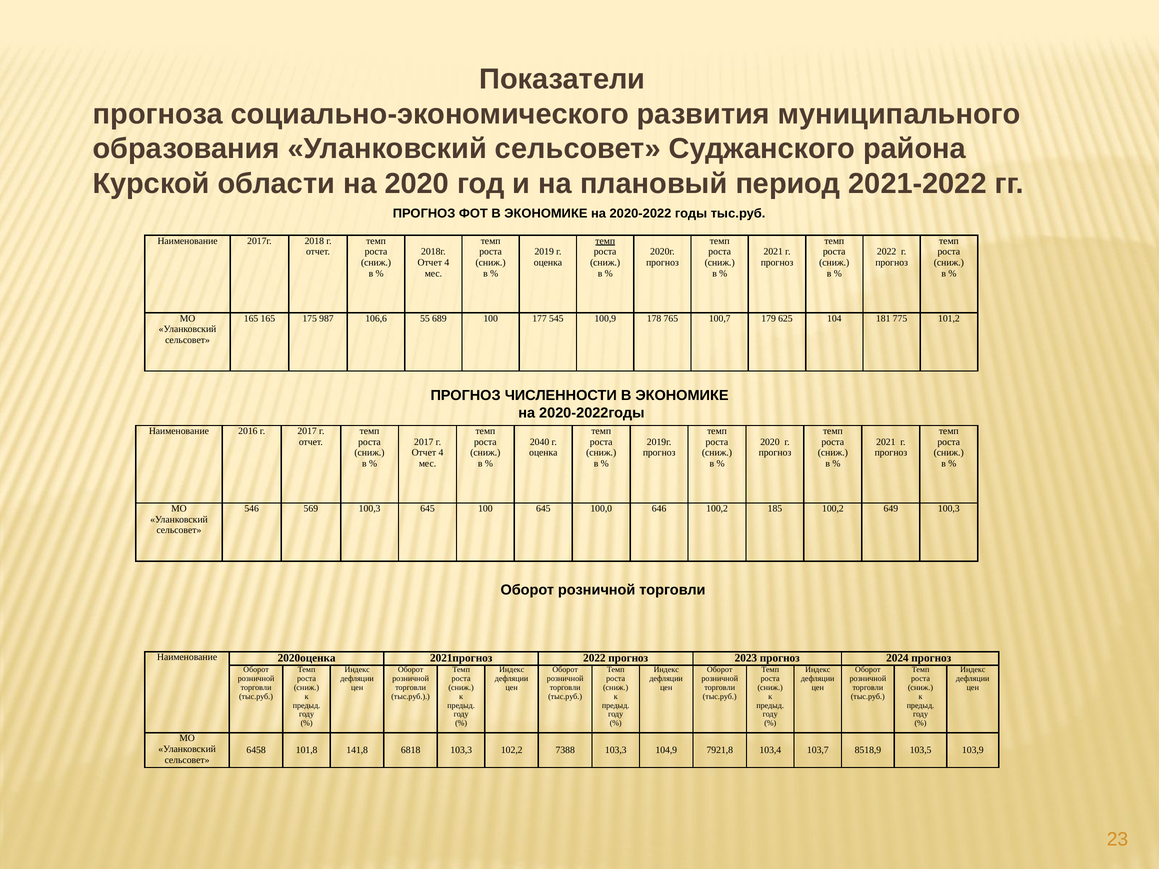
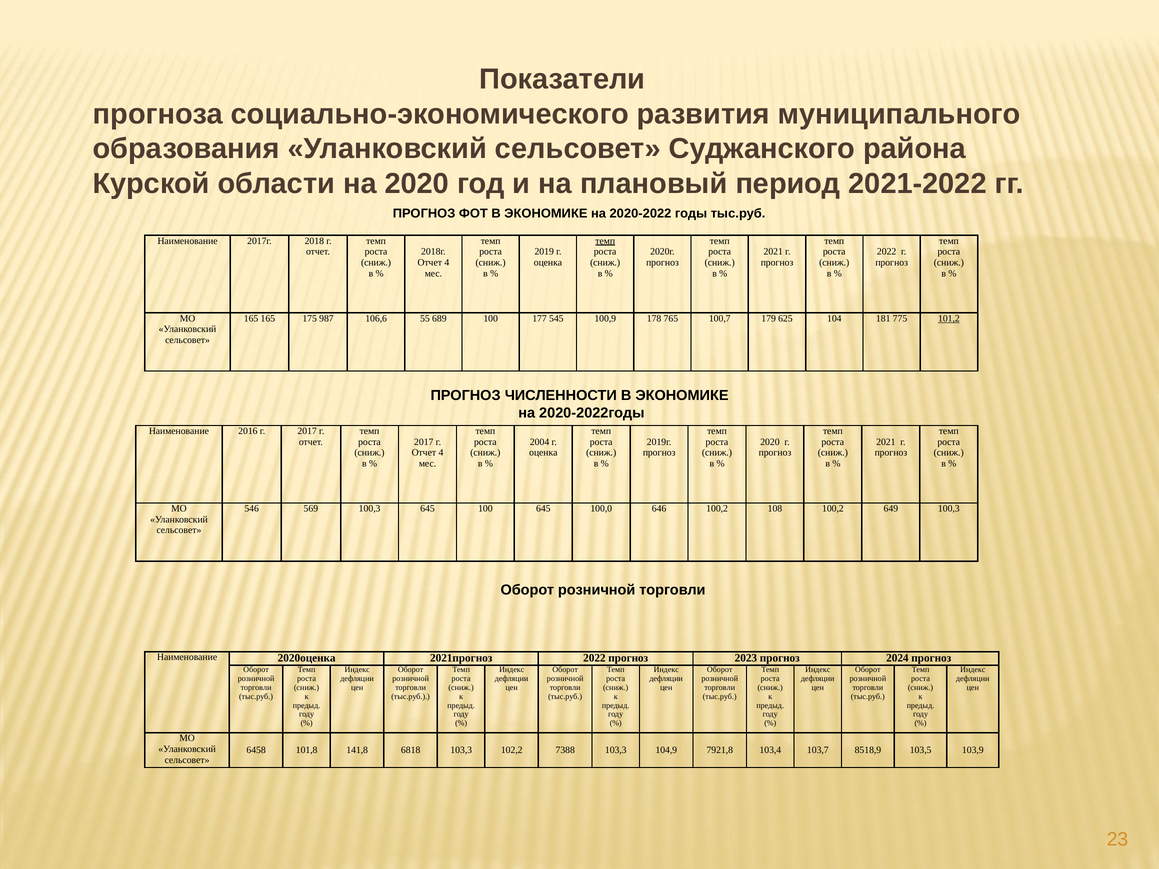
101,2 underline: none -> present (949, 318)
2040: 2040 -> 2004 (540, 442)
185: 185 -> 108 (775, 509)
